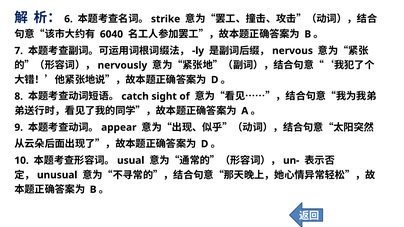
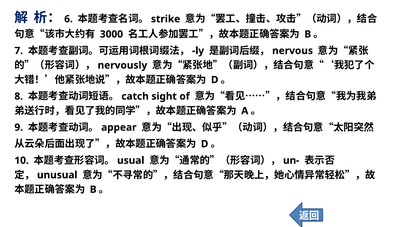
6040: 6040 -> 3000 (111, 34)
